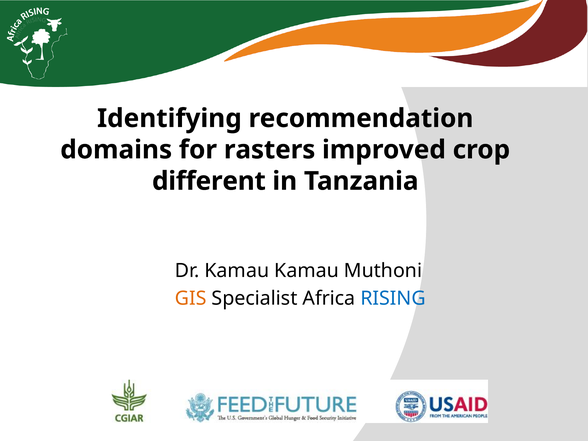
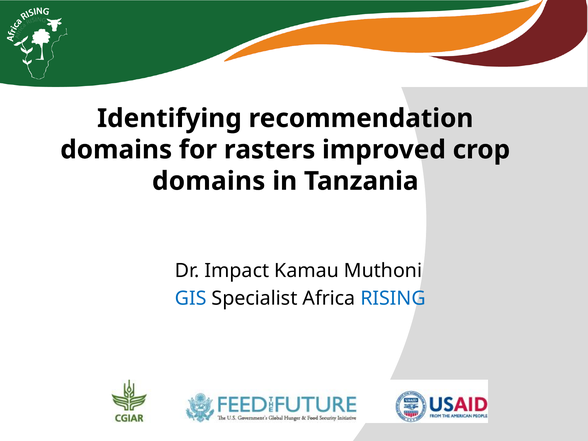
different: different -> domains (209, 181)
Dr Kamau: Kamau -> Impact (237, 271)
GIS colour: orange -> blue (191, 298)
